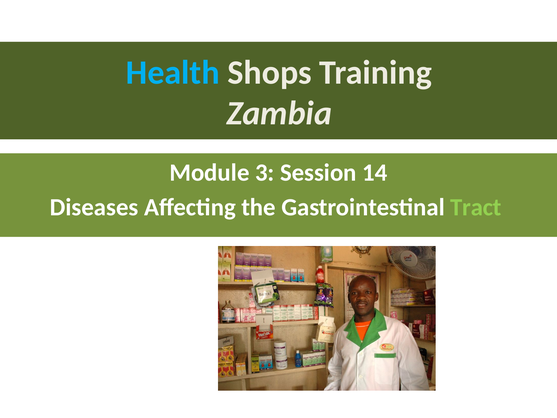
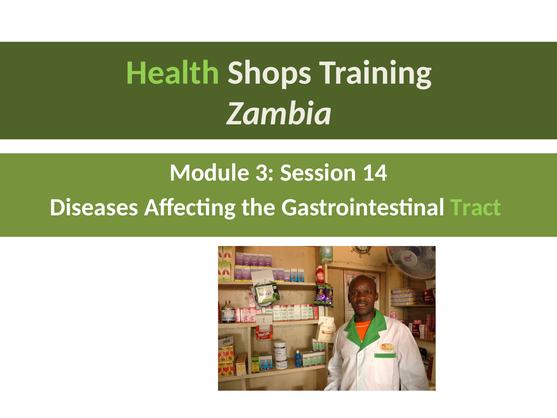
Health colour: light blue -> light green (173, 72)
